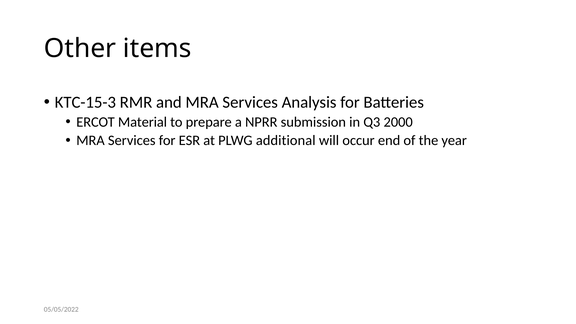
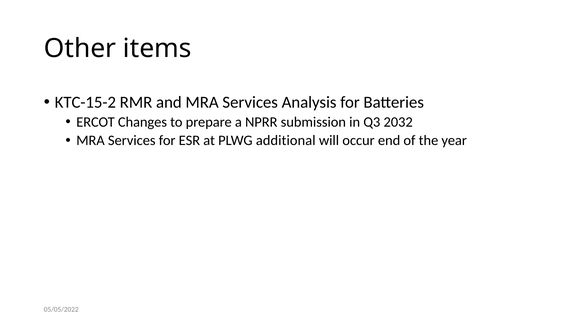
KTC-15-3: KTC-15-3 -> KTC-15-2 (85, 102)
Material: Material -> Changes (142, 122)
2000: 2000 -> 2032 (398, 122)
